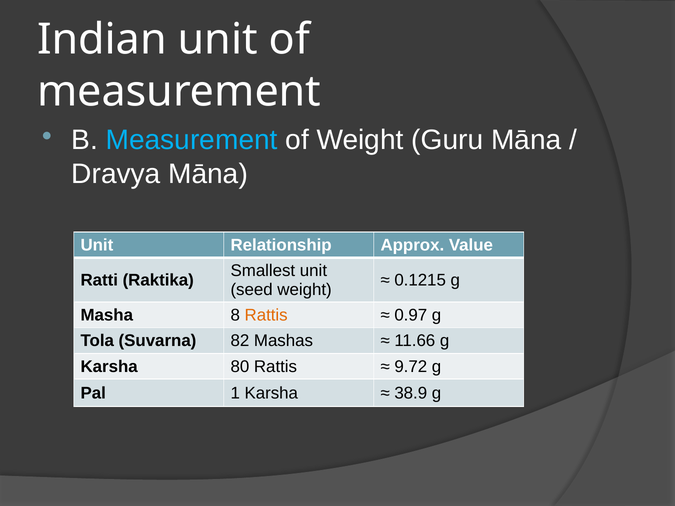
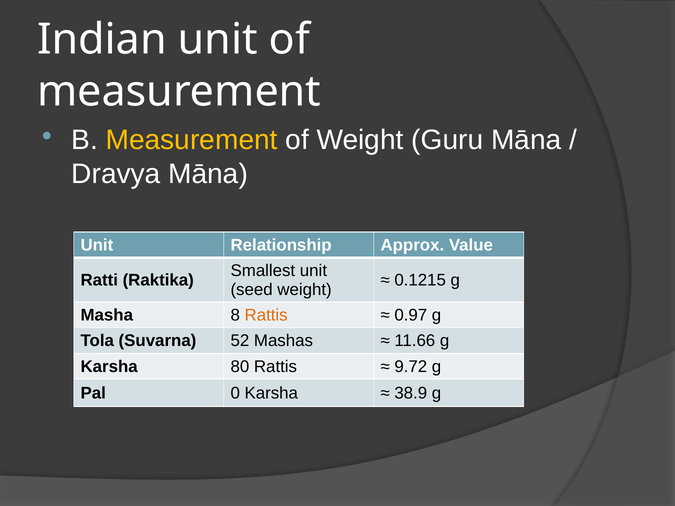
Measurement colour: light blue -> yellow (192, 140)
82: 82 -> 52 (240, 341)
1: 1 -> 0 (235, 393)
